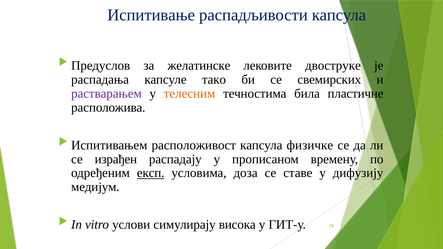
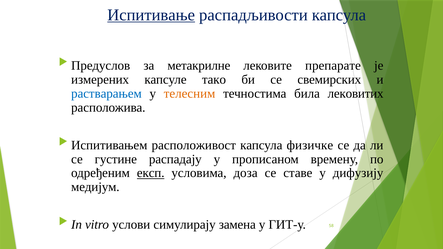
Испитивање underline: none -> present (151, 15)
желатинске: желатинске -> метакрилне (199, 66)
двоструке: двоструке -> препарате (333, 66)
распадања: распадања -> измерених (100, 80)
растварањем colour: purple -> blue (106, 94)
пластичне: пластичне -> лековитих (356, 94)
израђен: израђен -> густине (116, 159)
висока: висока -> замена (237, 225)
